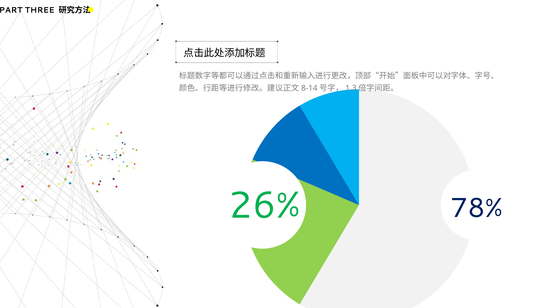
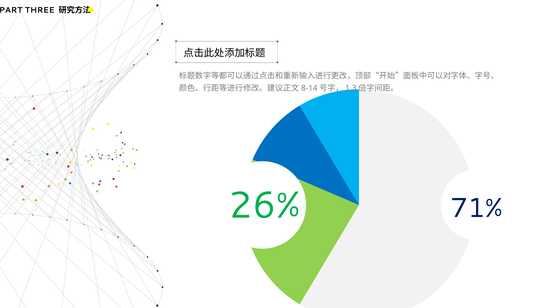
78%: 78% -> 71% (477, 208)
